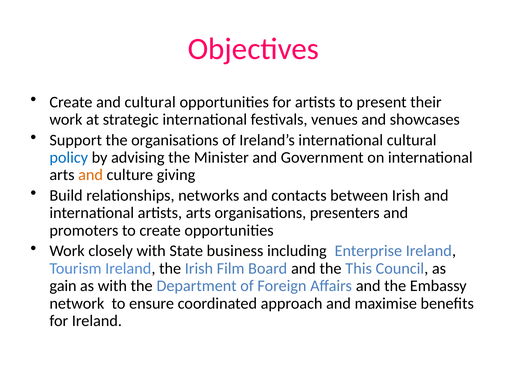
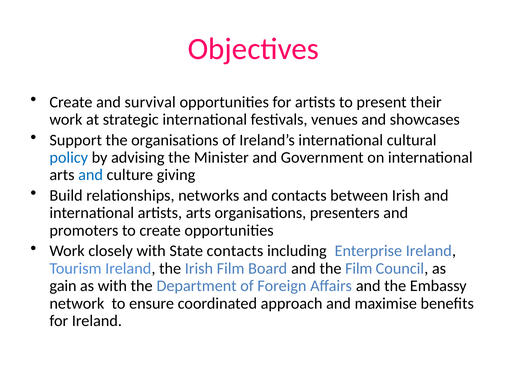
and cultural: cultural -> survival (150, 102)
and colour: orange -> blue (91, 175)
State business: business -> contacts (235, 251)
the This: This -> Film (359, 269)
